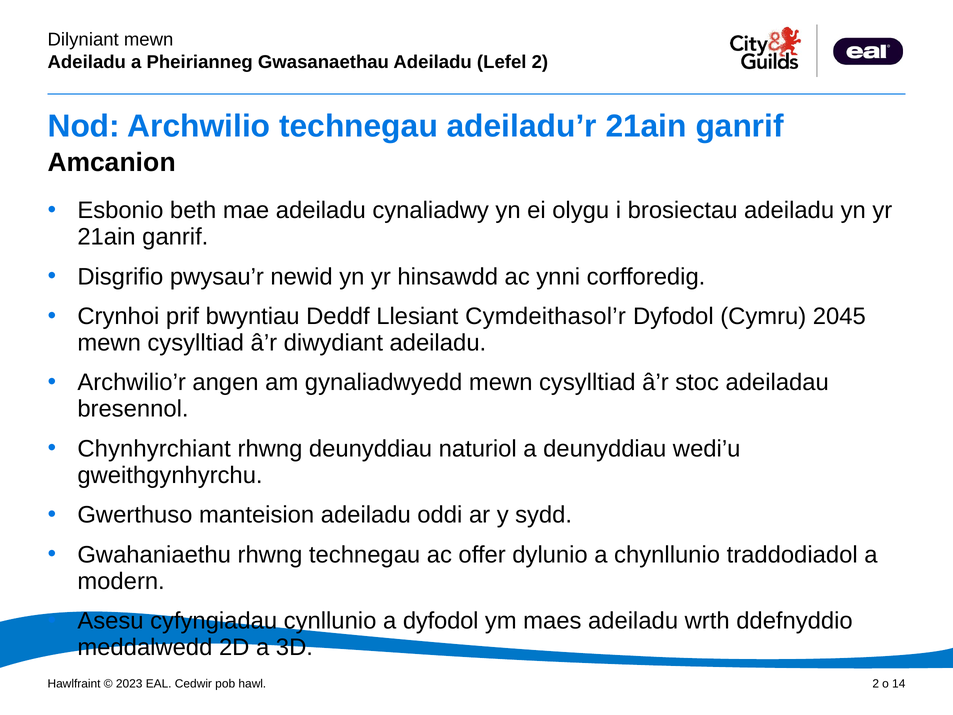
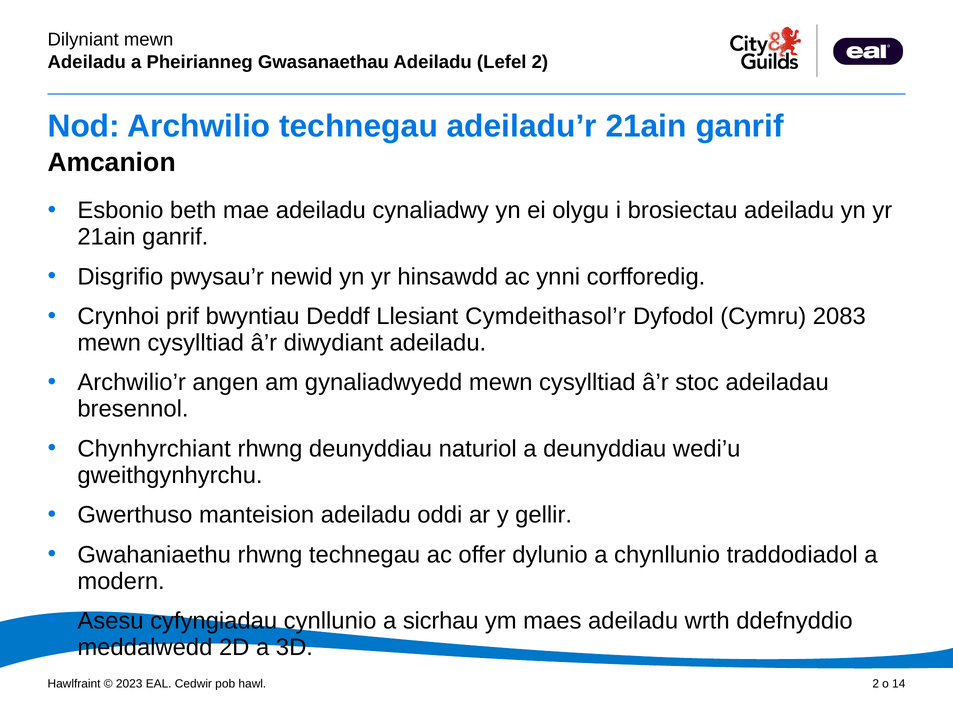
2045: 2045 -> 2083 (839, 316)
sydd: sydd -> gellir (544, 515)
a dyfodol: dyfodol -> sicrhau (441, 621)
